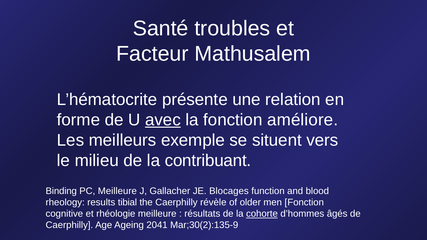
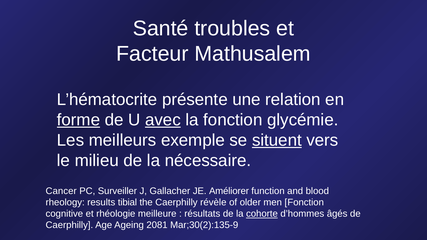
forme underline: none -> present (79, 120)
améliore: améliore -> glycémie (303, 120)
situent underline: none -> present (277, 140)
contribuant: contribuant -> nécessaire (208, 161)
Binding: Binding -> Cancer (61, 191)
PC Meilleure: Meilleure -> Surveiller (117, 191)
Blocages: Blocages -> Améliorer (229, 191)
2041: 2041 -> 2081 (157, 225)
